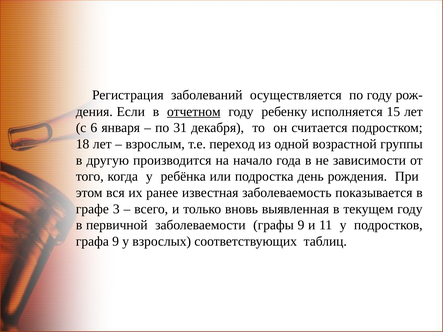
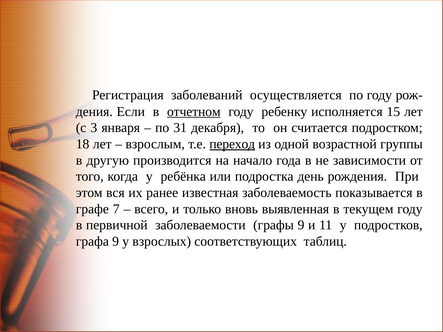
6: 6 -> 3 (94, 128)
переход underline: none -> present (232, 144)
3: 3 -> 7 (116, 209)
